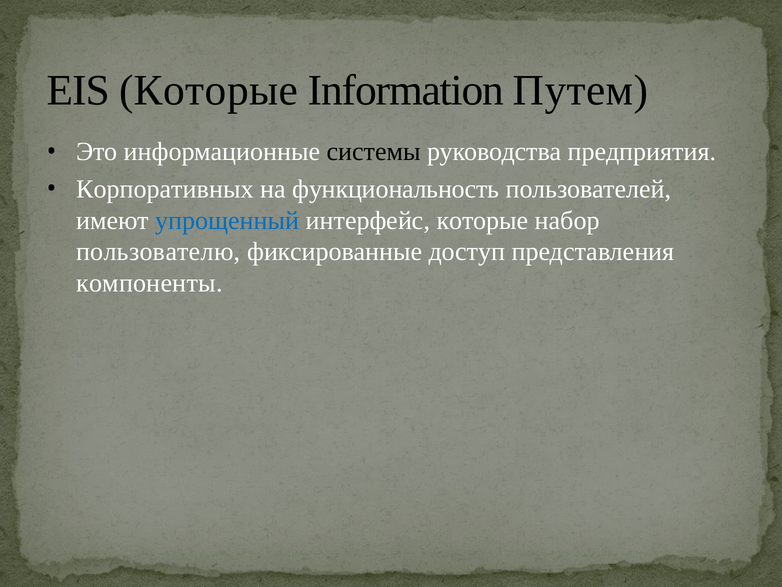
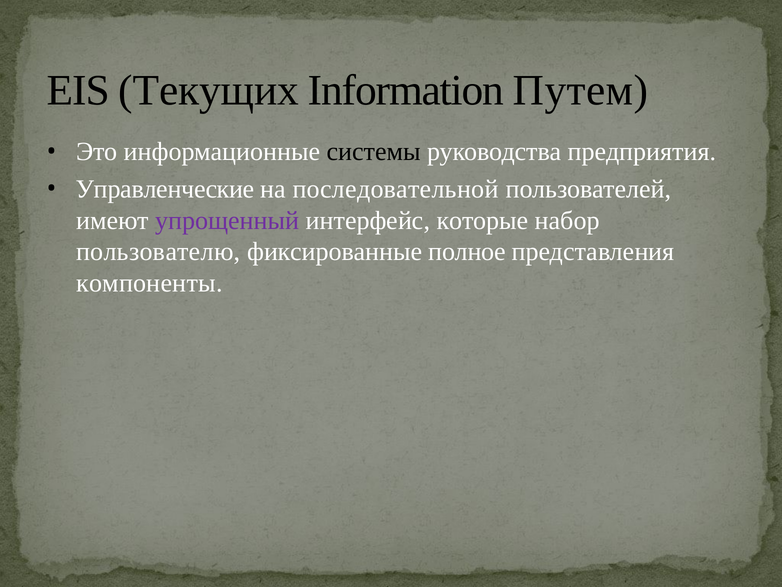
EIS Которые: Которые -> Текущих (209, 90)
Корпоративных: Корпоративных -> Управленческие (165, 189)
функциональность: функциональность -> последовательной (396, 189)
упрощенный colour: blue -> purple (227, 220)
доступ: доступ -> полное (467, 252)
